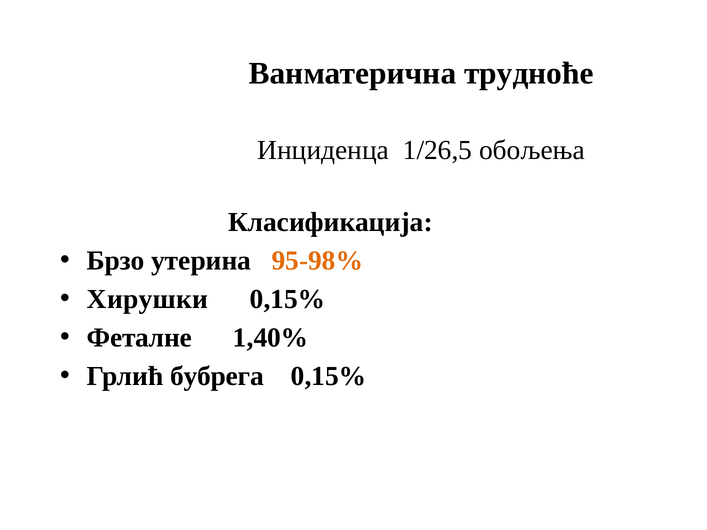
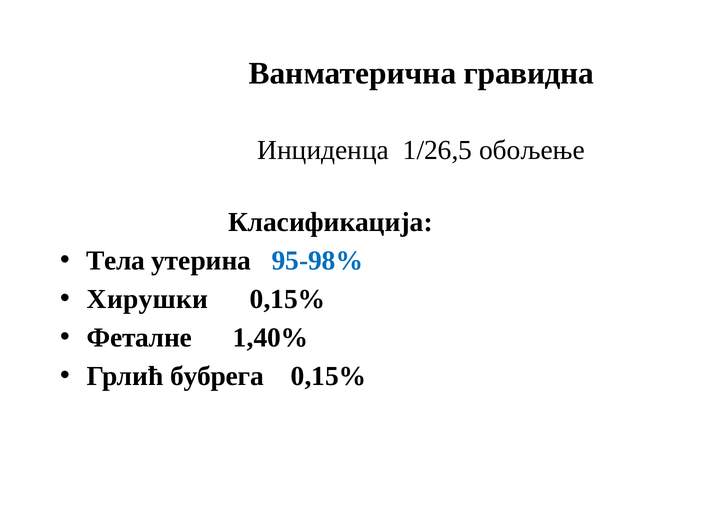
трудноће: трудноће -> гравидна (529, 73)
обољења: обољења -> обољење (532, 150)
Брзо: Брзо -> Тела (116, 261)
95-98% colour: orange -> blue (317, 261)
